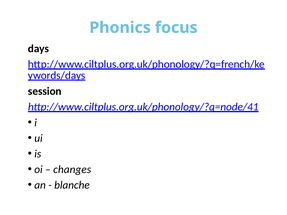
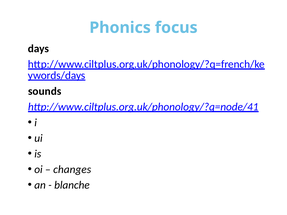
session: session -> sounds (45, 91)
